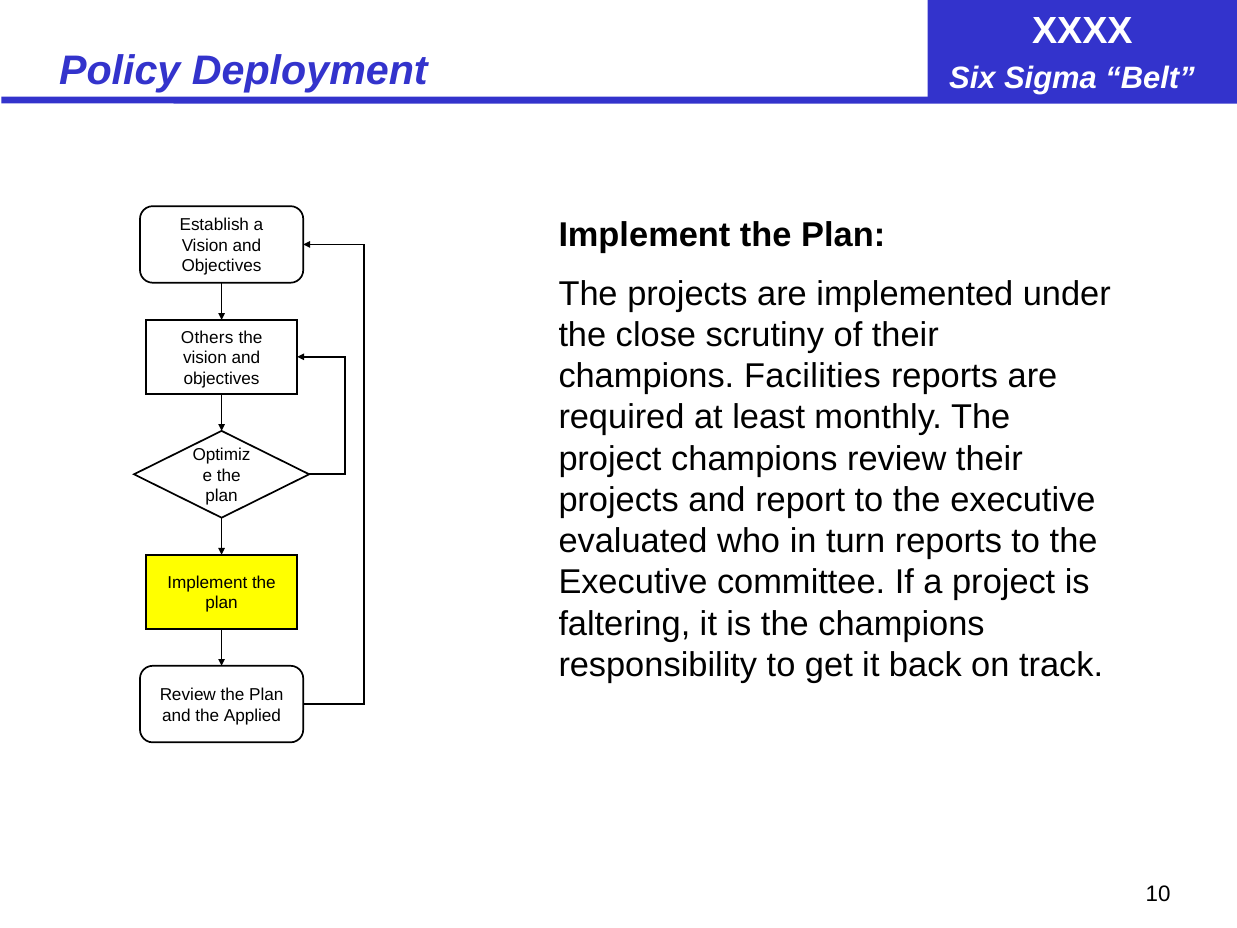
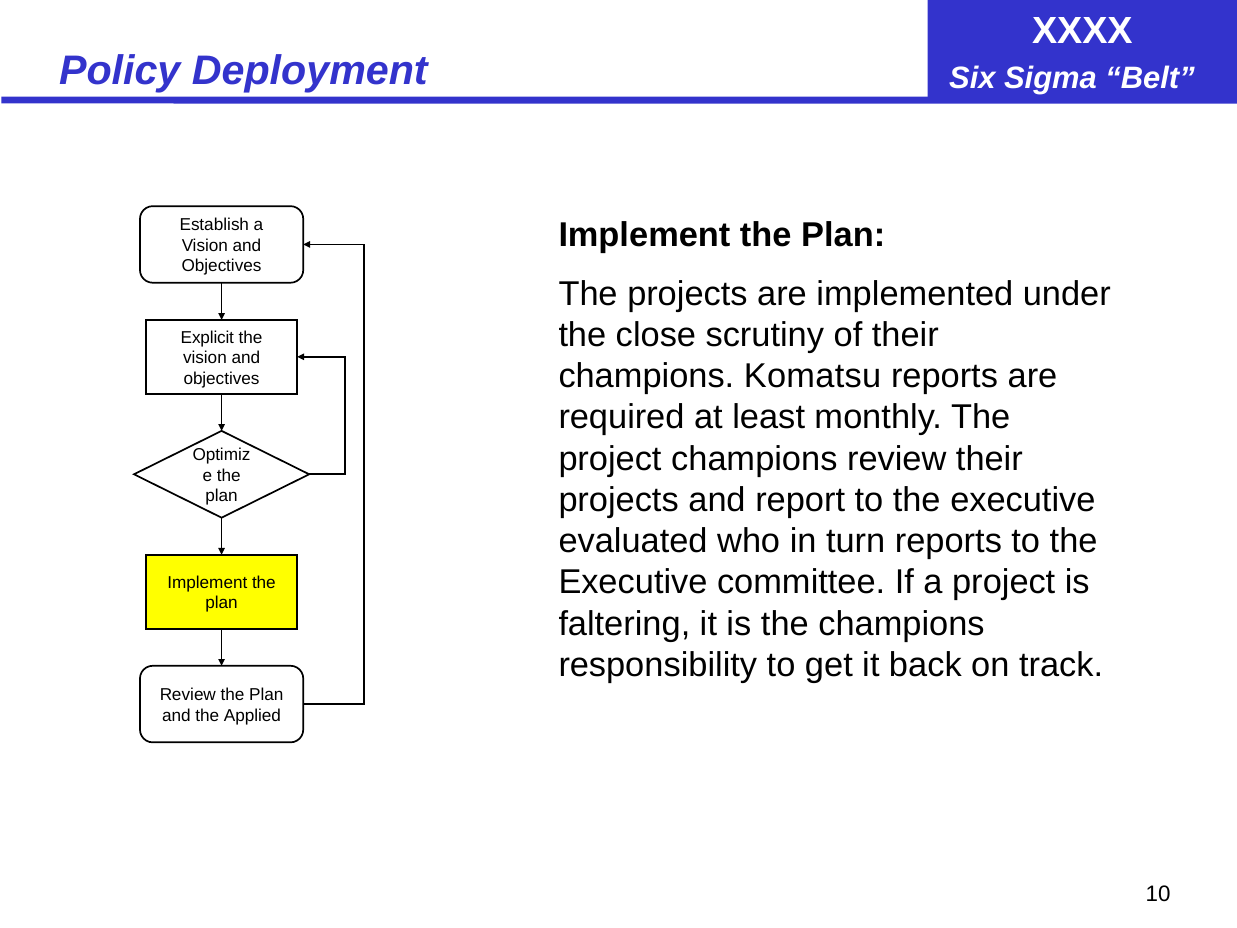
Others: Others -> Explicit (207, 337)
Facilities: Facilities -> Komatsu (813, 376)
